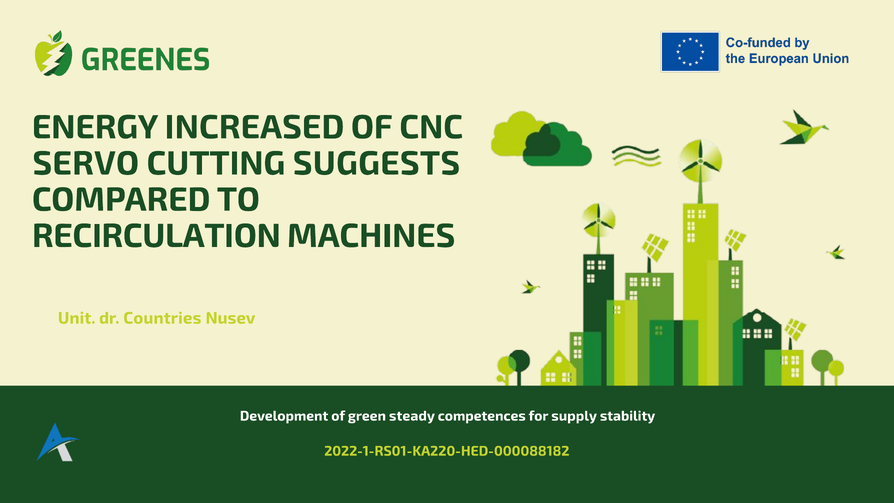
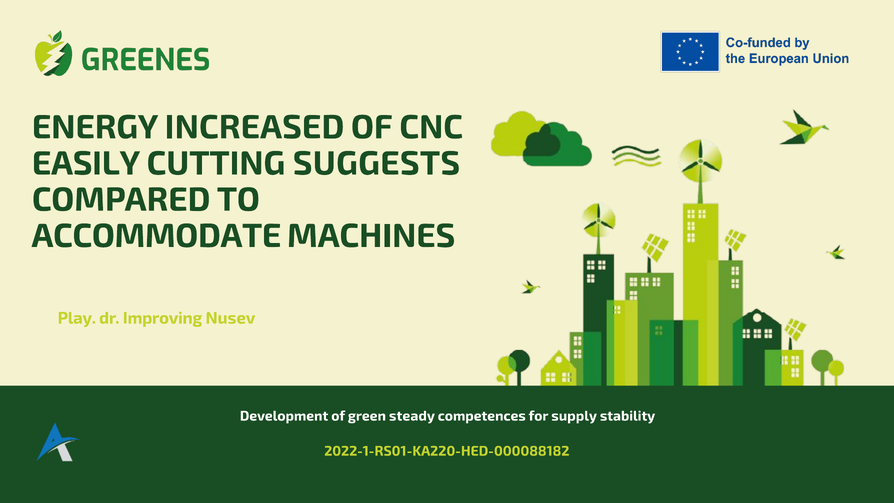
SERVO: SERVO -> EASILY (86, 163)
RECIRCULATION: RECIRCULATION -> ACCOMMODATE (156, 236)
Unit: Unit -> Play (77, 318)
Countries: Countries -> Improving (163, 318)
